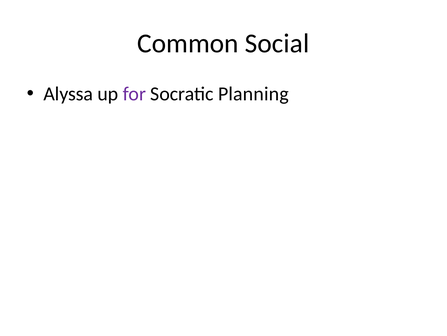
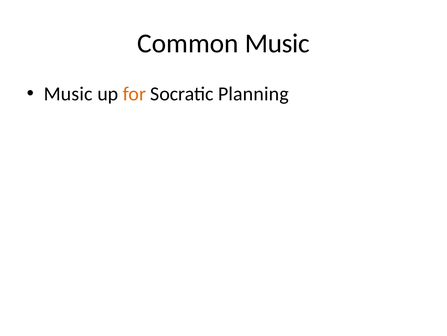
Common Social: Social -> Music (277, 43)
Alyssa: Alyssa -> Music (68, 94)
for colour: purple -> orange (134, 94)
